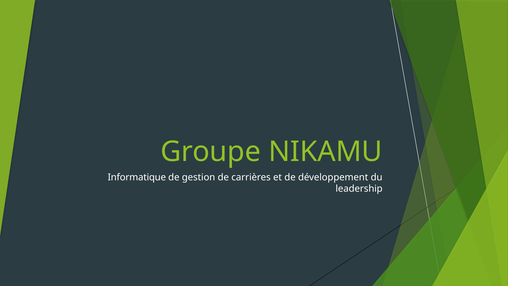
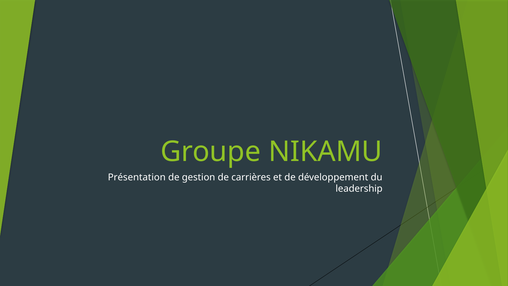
Informatique: Informatique -> Présentation (137, 177)
